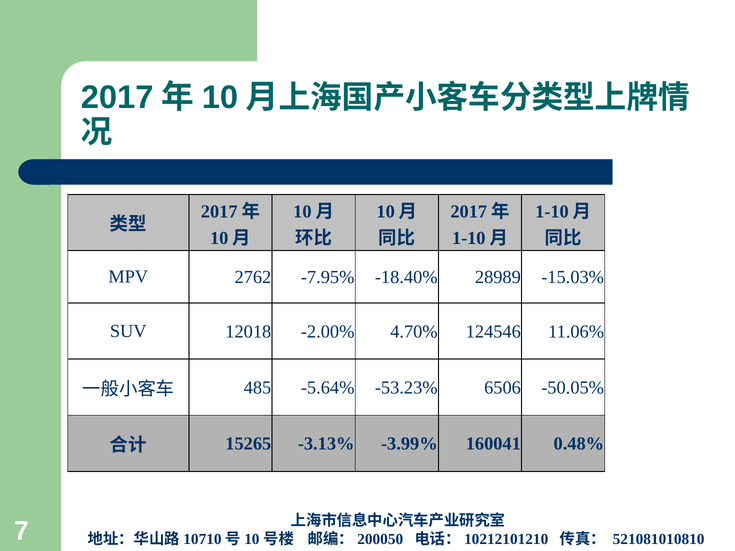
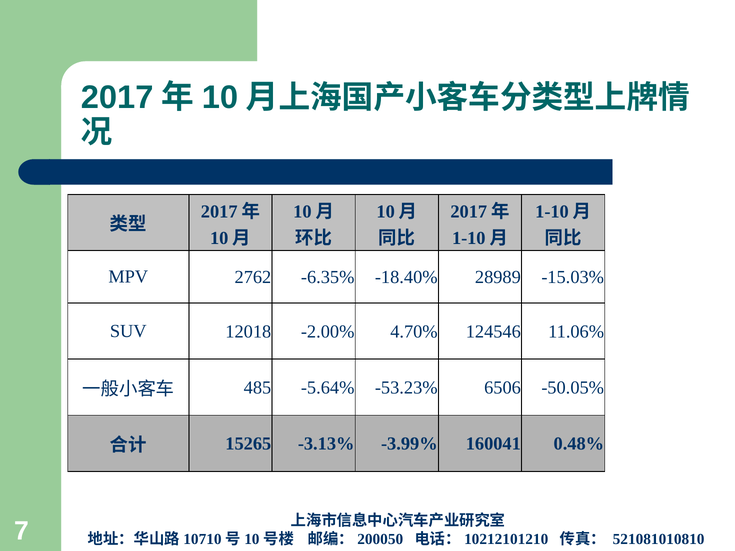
-7.95%: -7.95% -> -6.35% (328, 277)
